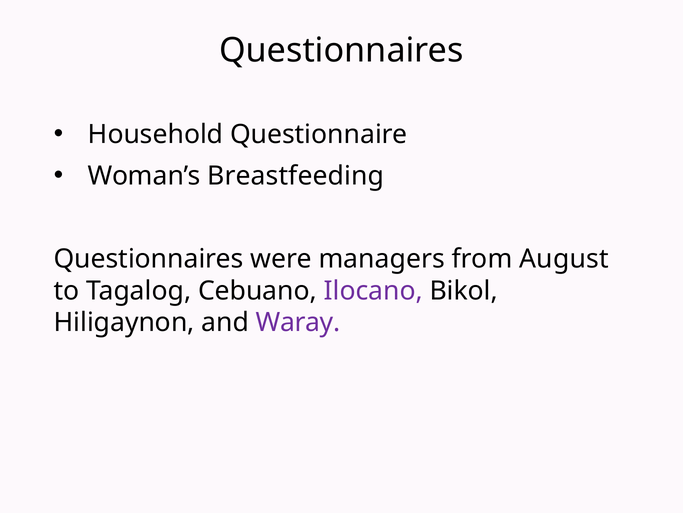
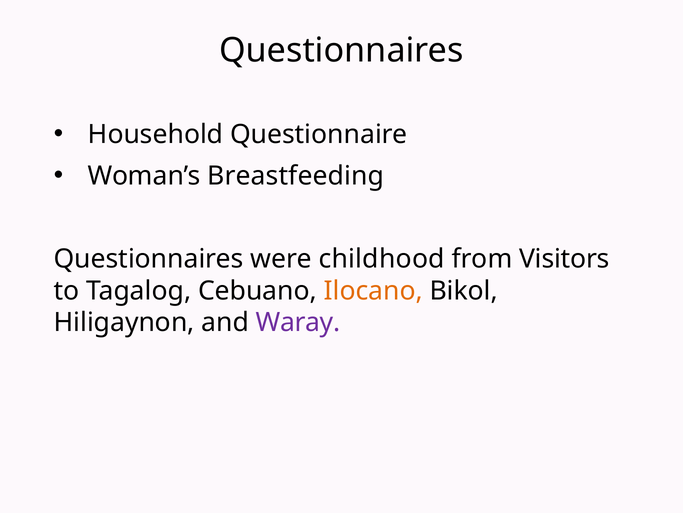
managers: managers -> childhood (382, 258)
August: August -> Visitors (564, 258)
Ilocano colour: purple -> orange (373, 290)
